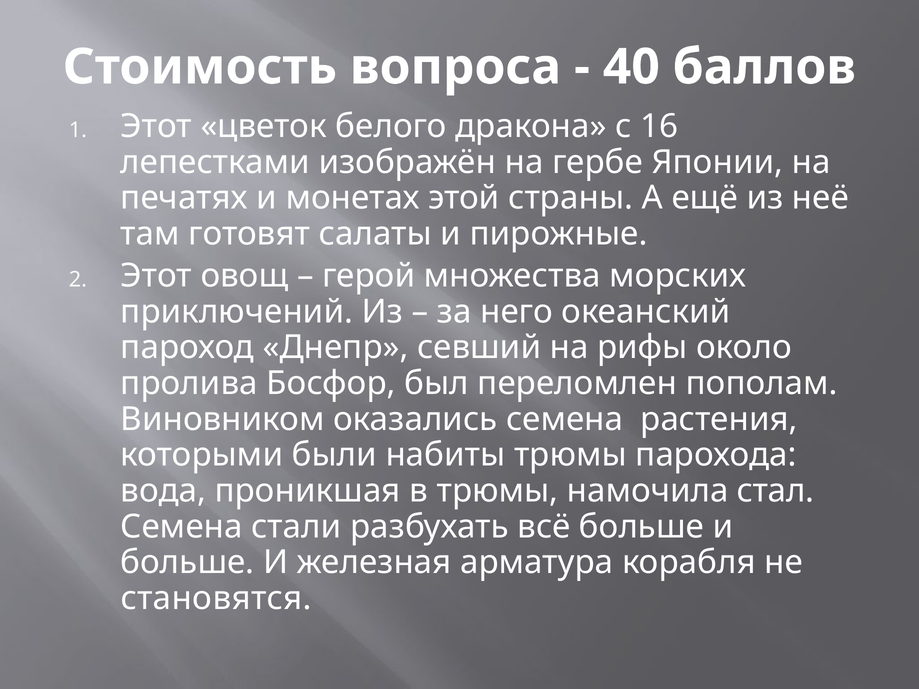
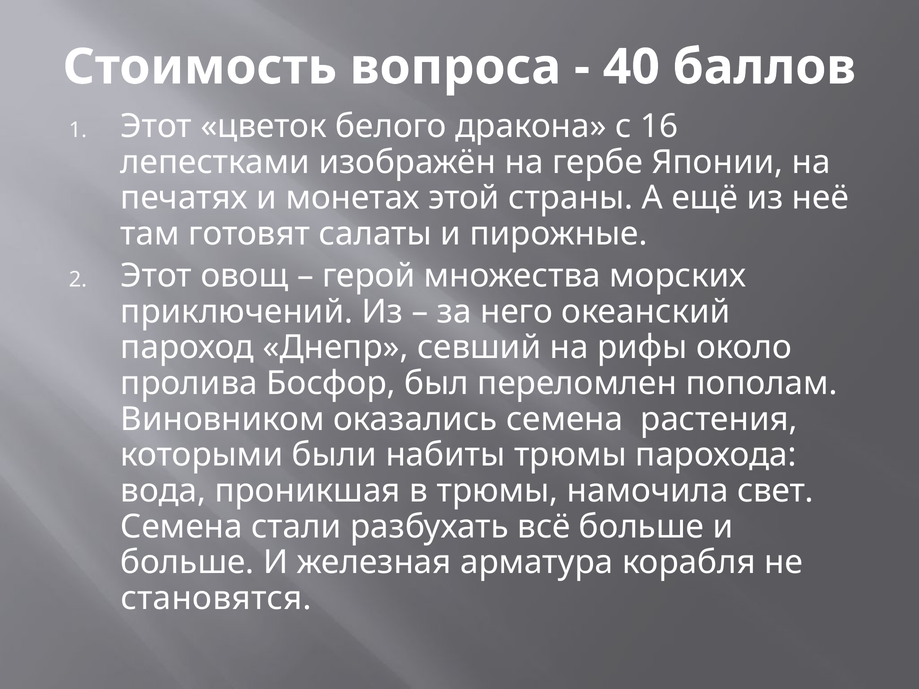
стал: стал -> свет (776, 491)
